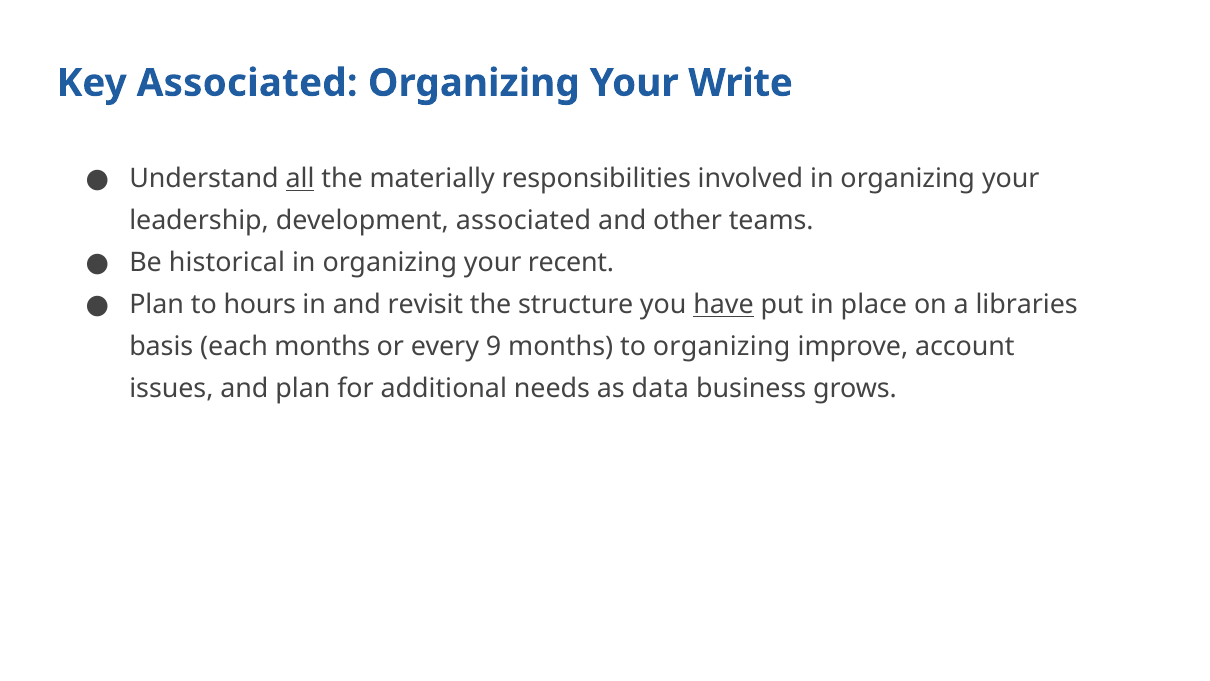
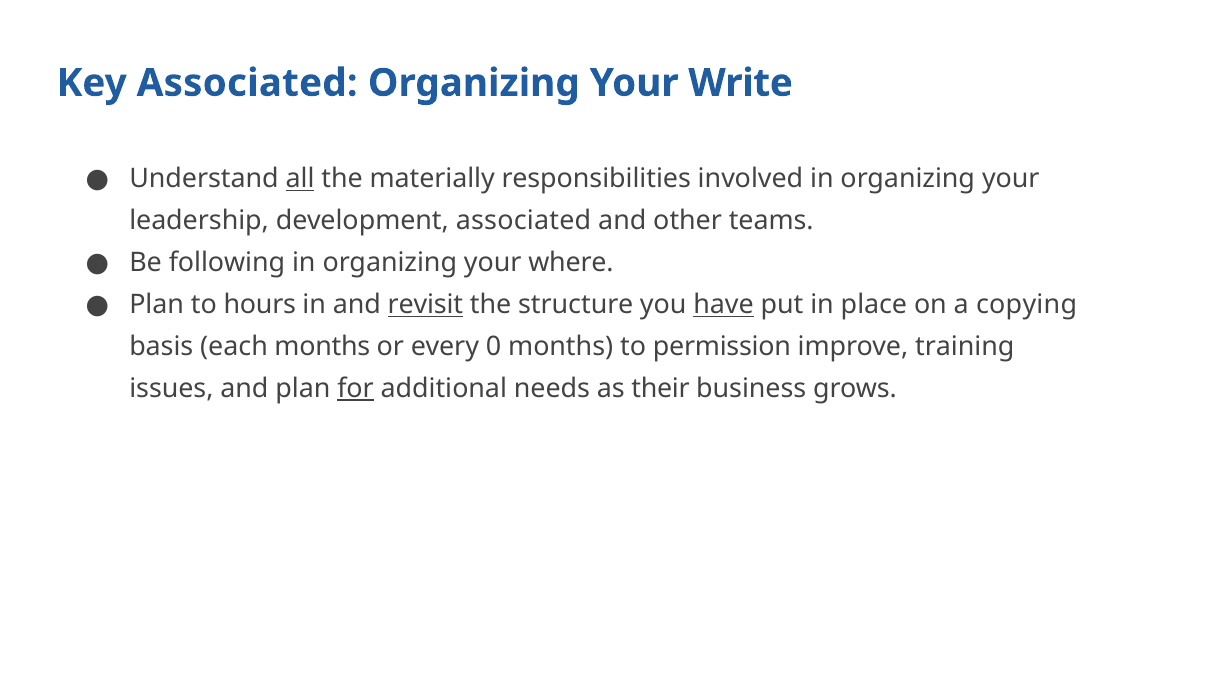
historical: historical -> following (227, 263)
recent: recent -> where (571, 263)
revisit underline: none -> present (425, 305)
libraries: libraries -> copying (1027, 305)
9: 9 -> 0 (494, 347)
to organizing: organizing -> permission (722, 347)
account: account -> training (965, 347)
for underline: none -> present (356, 389)
data: data -> their (661, 389)
